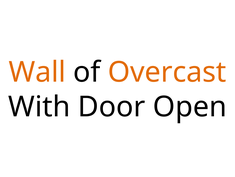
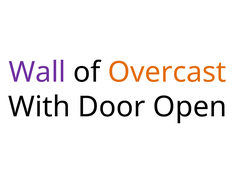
Wall colour: orange -> purple (37, 72)
